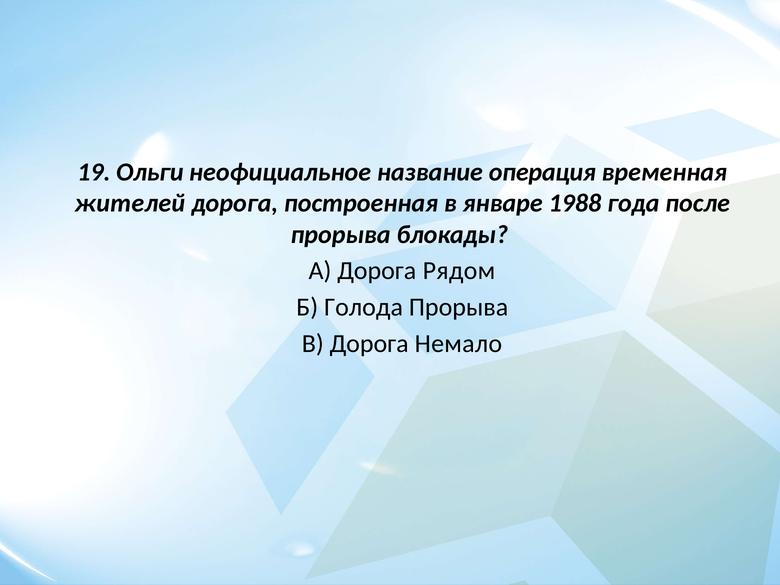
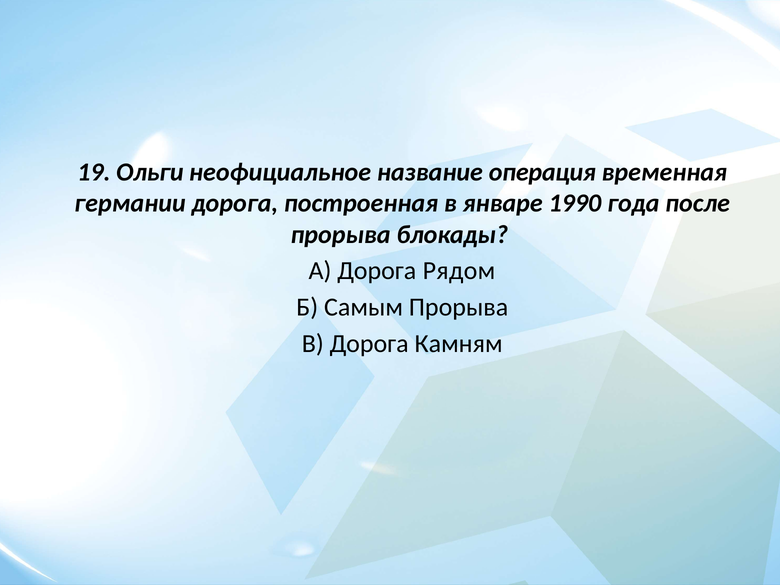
жителей: жителей -> германии (130, 203)
1988: 1988 -> 1990 (575, 203)
Голода: Голода -> Самым (364, 307)
Немало: Немало -> Камням (459, 344)
